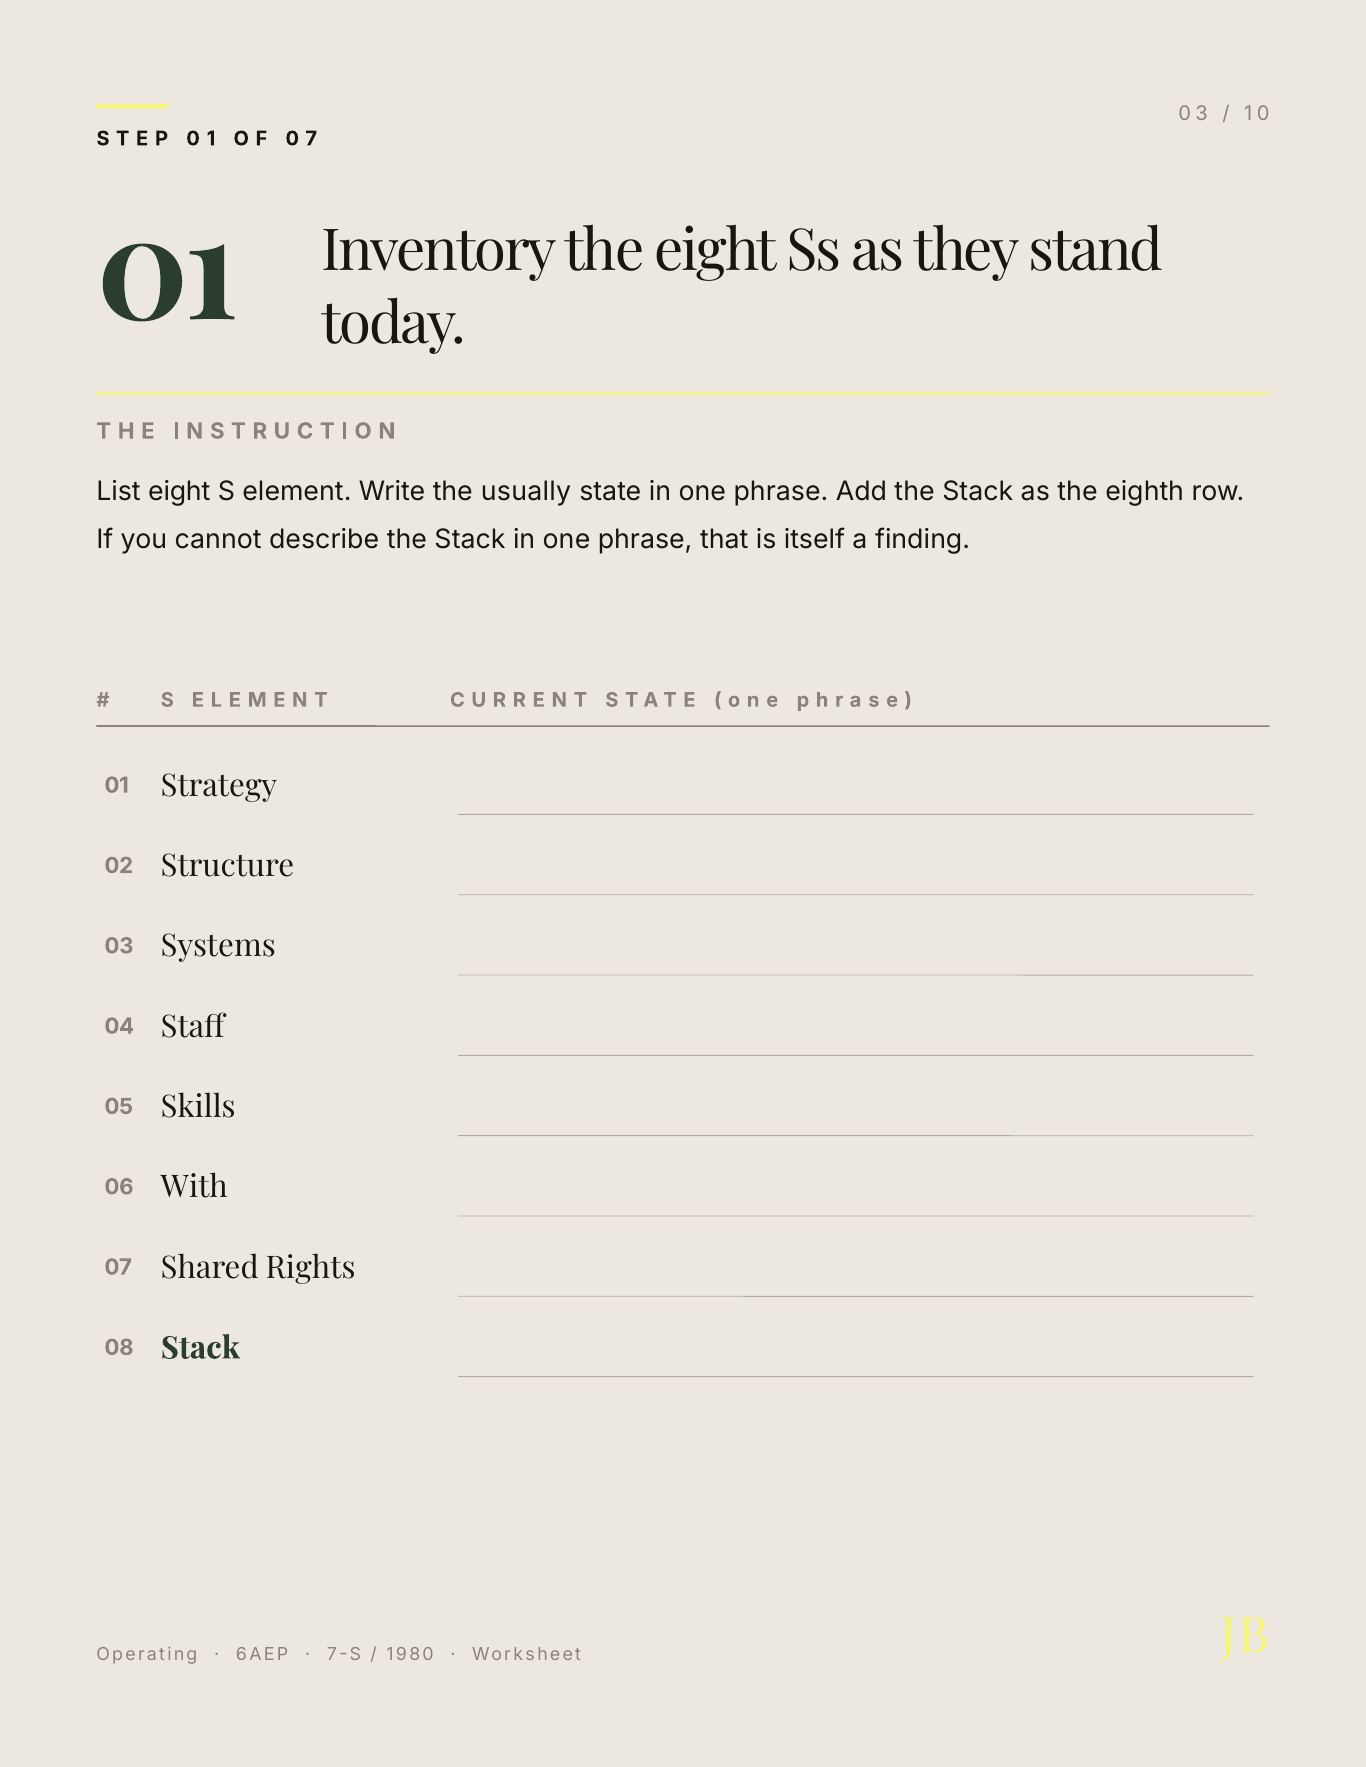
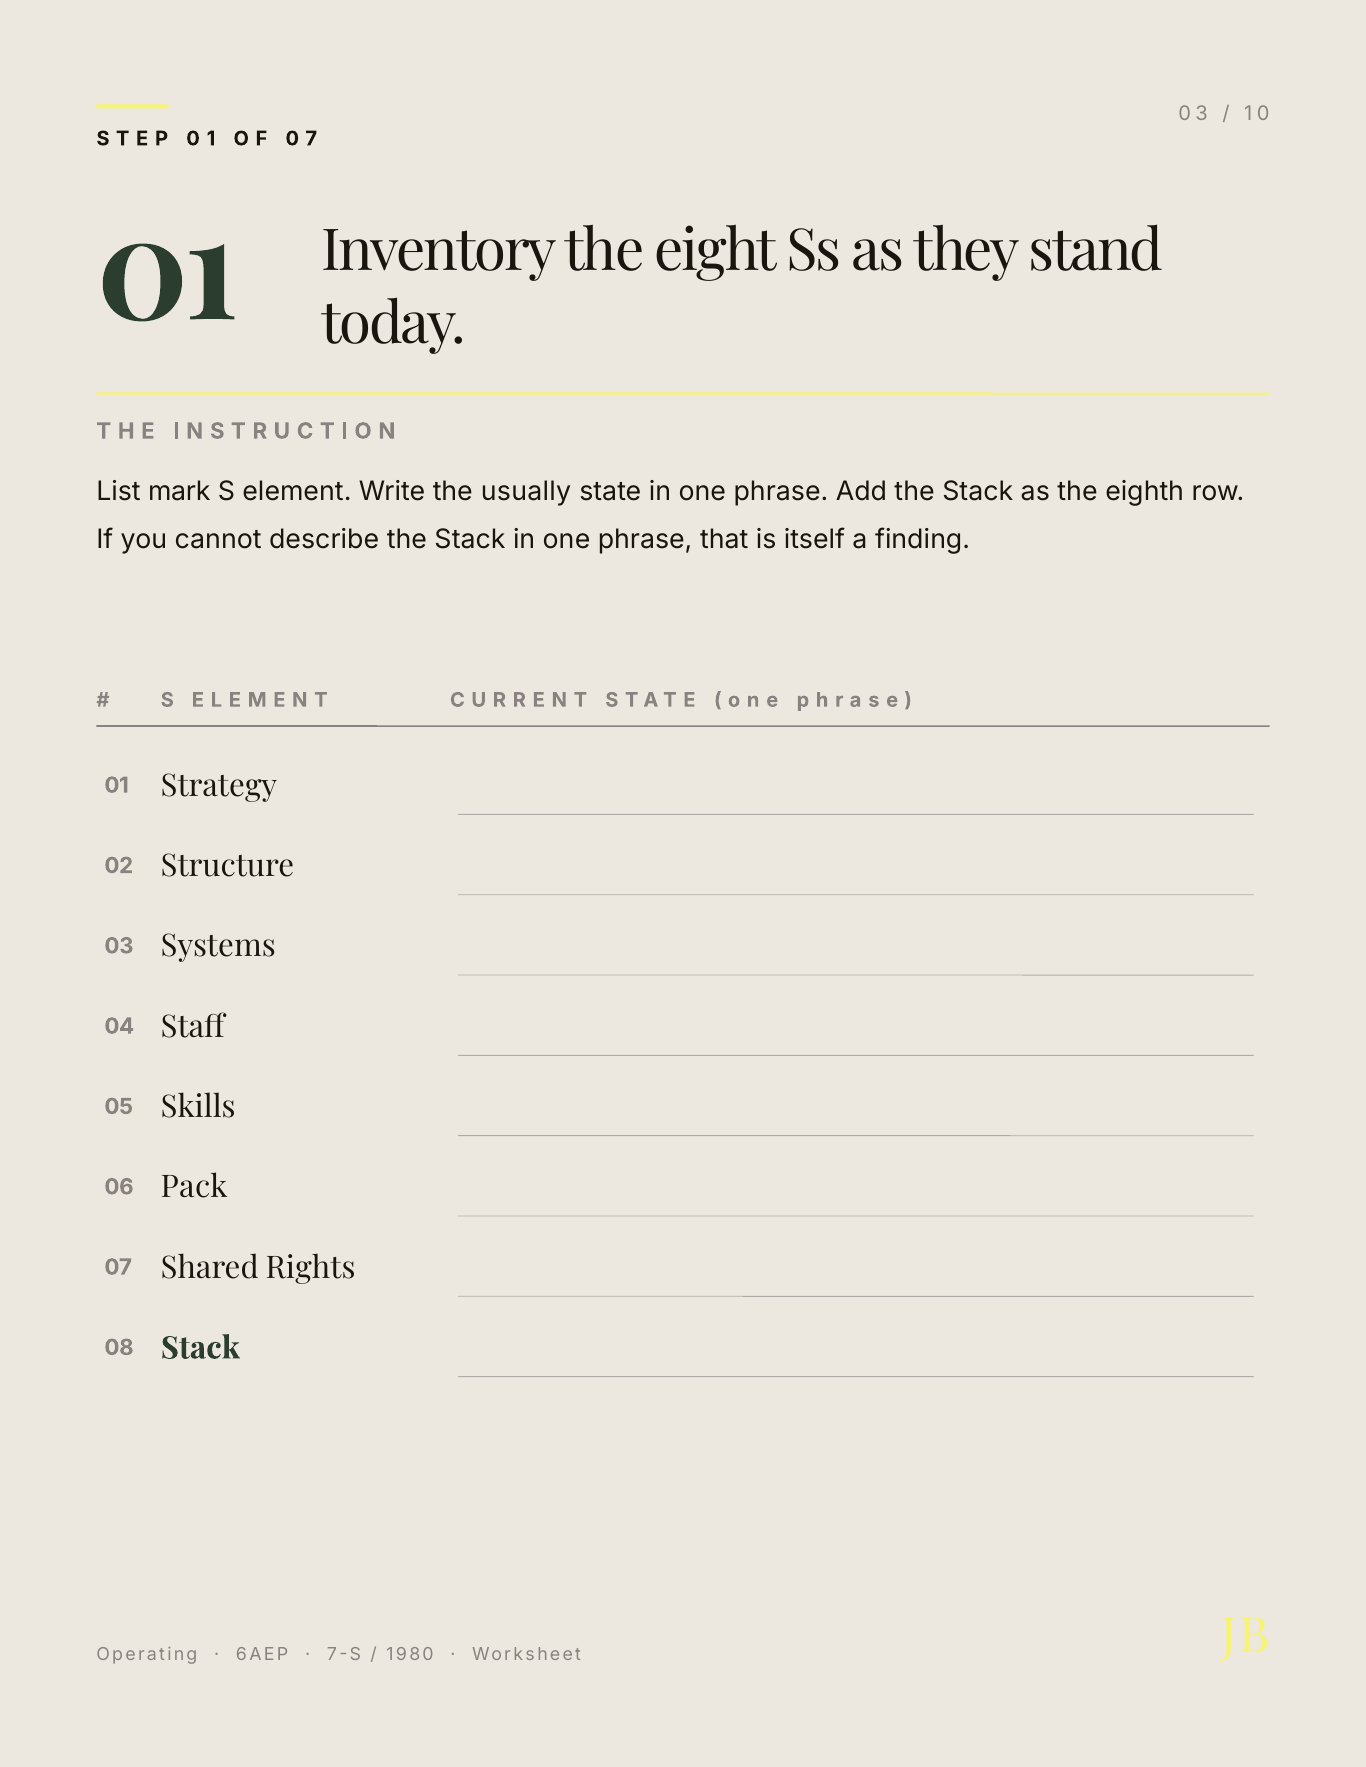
List eight: eight -> mark (179, 492)
With: With -> Pack (194, 1188)
